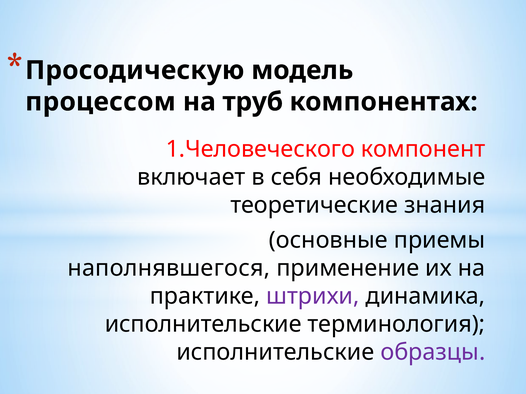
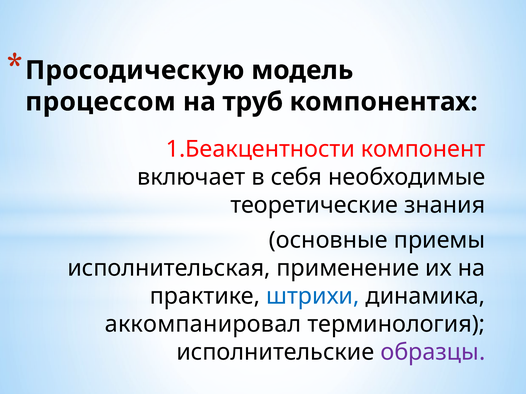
1.Человеческого: 1.Человеческого -> 1.Беакцентности (260, 149)
наполнявшегося: наполнявшегося -> исполнительская (169, 268)
штрихи colour: purple -> blue (313, 296)
исполнительские: исполнительские -> аккомпанировал (203, 325)
